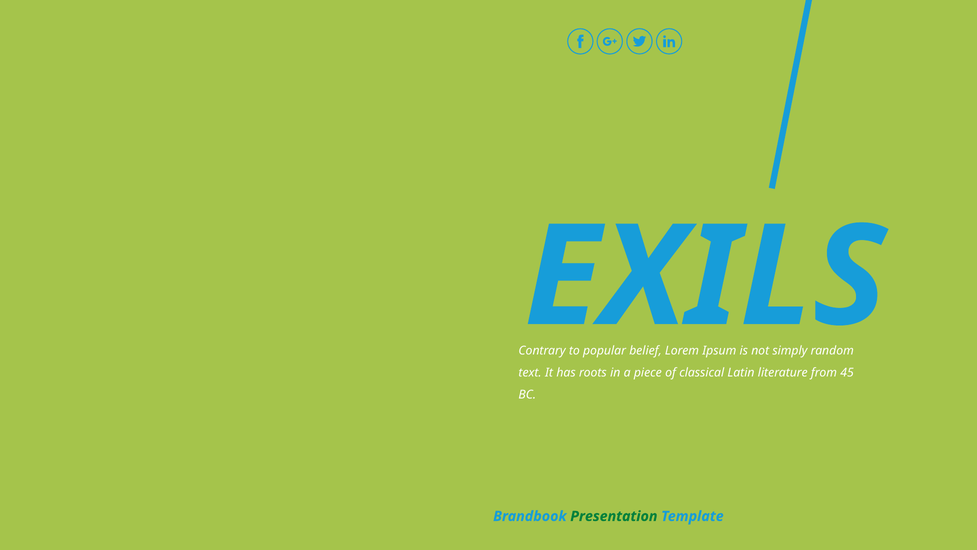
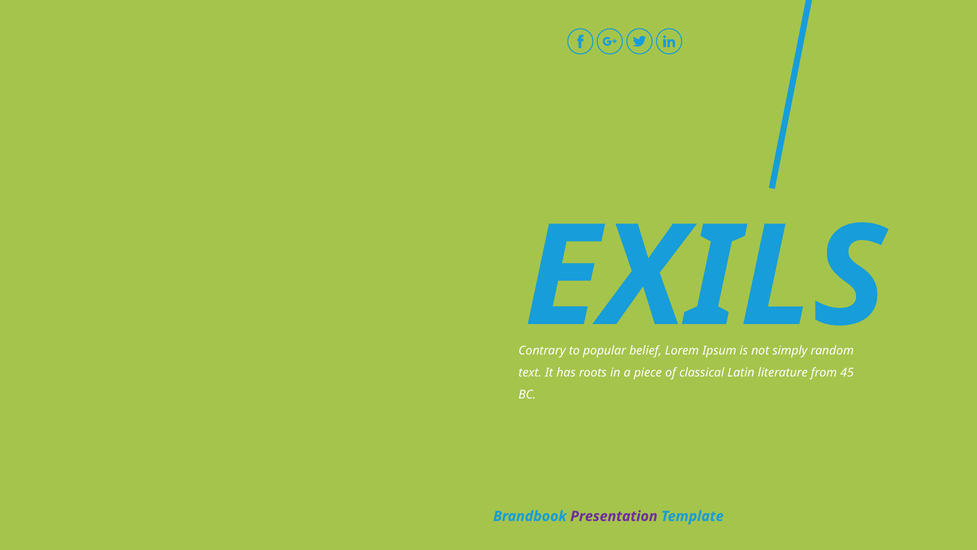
Presentation colour: green -> purple (614, 516)
